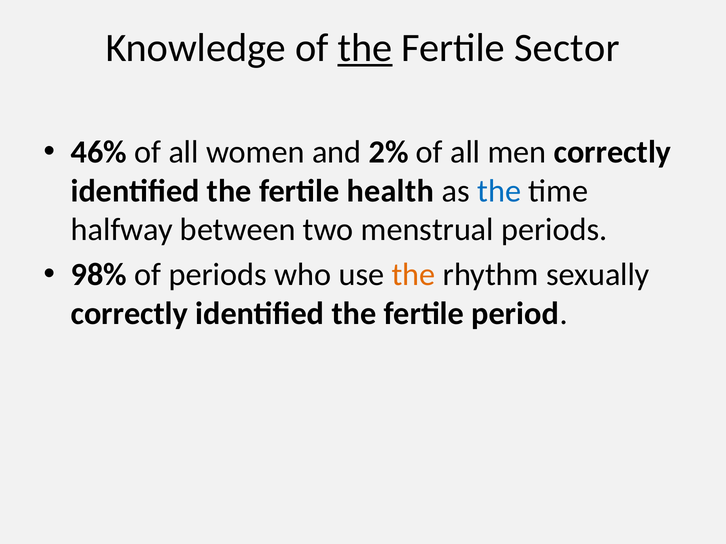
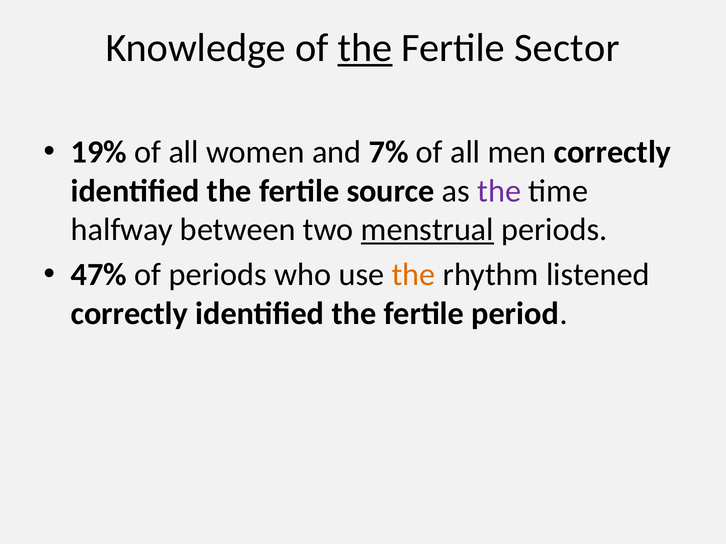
46%: 46% -> 19% (99, 152)
2%: 2% -> 7% (389, 152)
health: health -> source (391, 191)
the colour: blue -> purple (499, 191)
menstrual underline: none -> present (427, 230)
98%: 98% -> 47% (99, 275)
sexually: sexually -> listened (598, 275)
